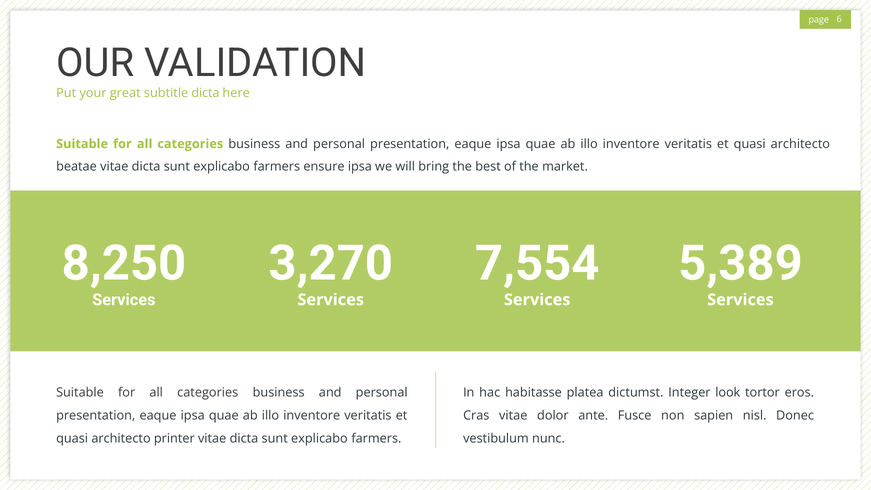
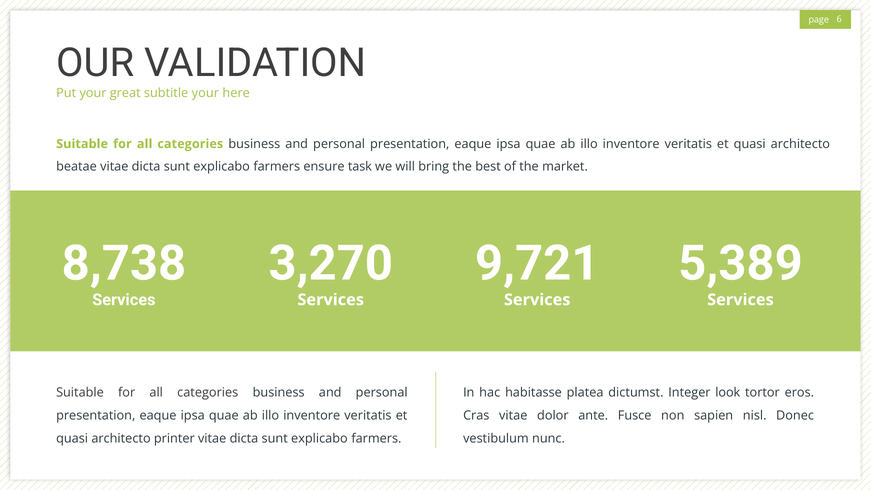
subtitle dicta: dicta -> your (205, 93)
ensure ipsa: ipsa -> task (360, 167)
8,250: 8,250 -> 8,738 (124, 263)
7,554: 7,554 -> 9,721 (537, 263)
